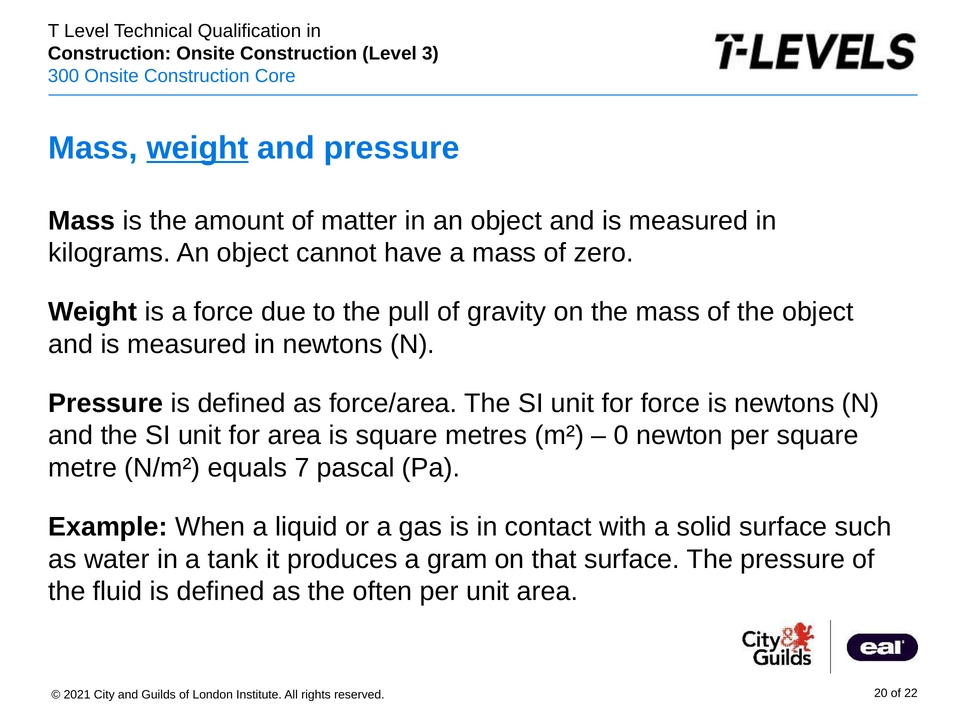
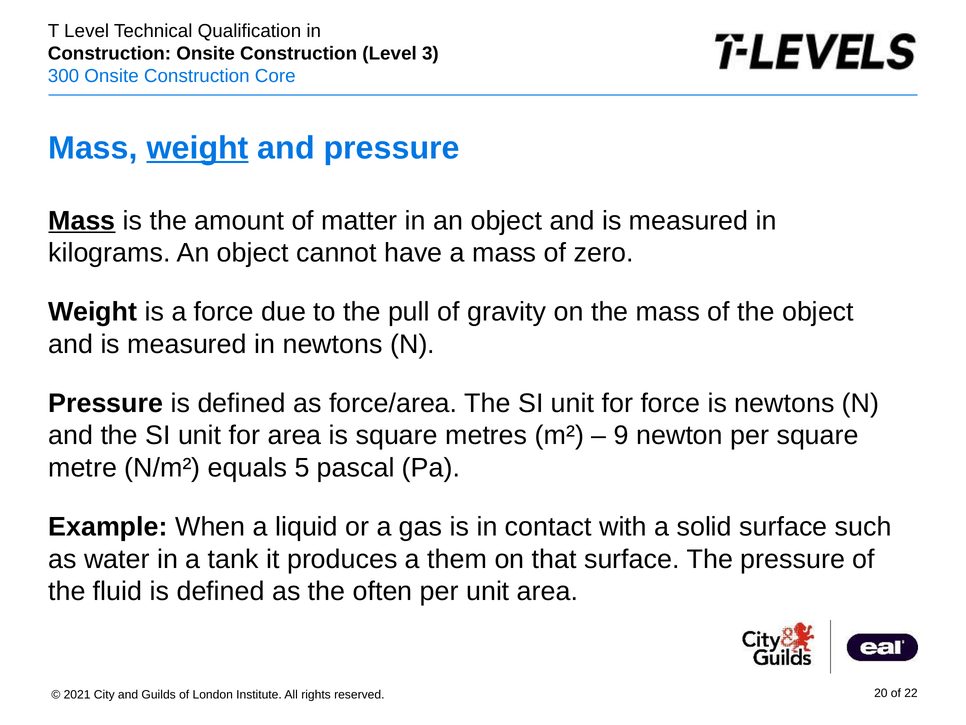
Mass underline: none -> present (82, 221)
0: 0 -> 9 (621, 435)
7: 7 -> 5 (302, 467)
gram: gram -> them (457, 559)
